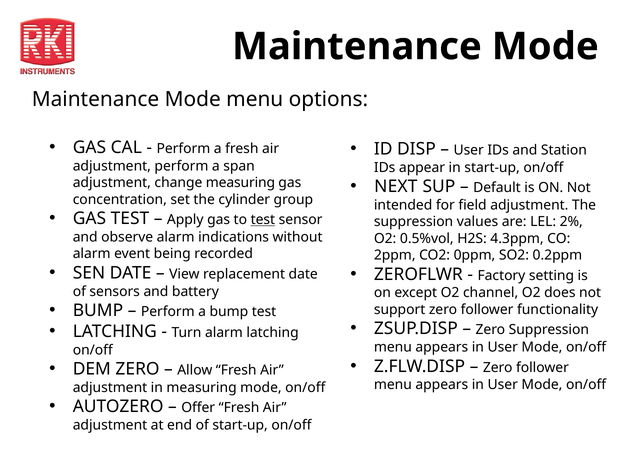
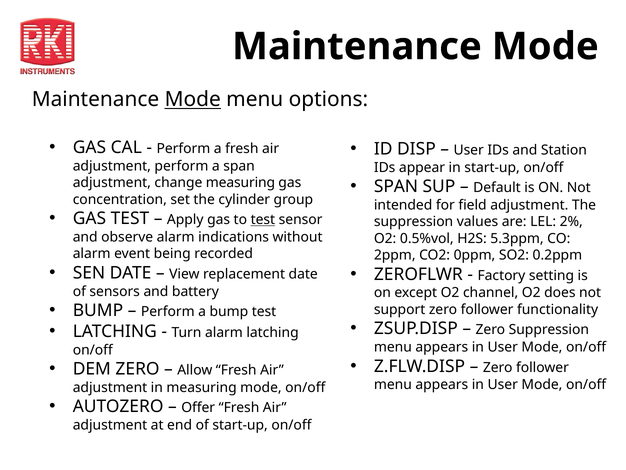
Mode underline: none -> present (193, 99)
NEXT: NEXT -> SPAN (396, 186)
4.3ppm: 4.3ppm -> 5.3ppm (517, 238)
